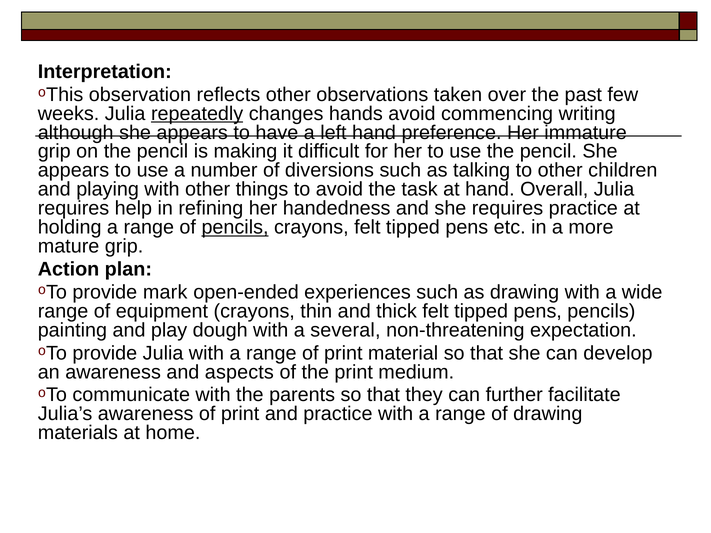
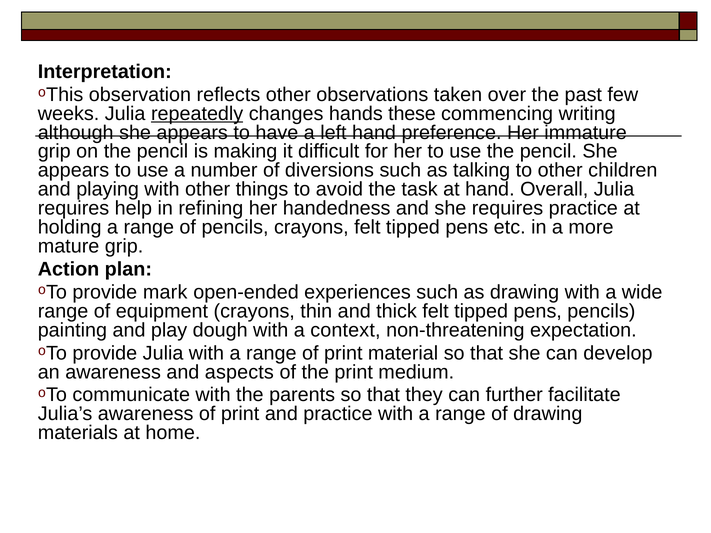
hands avoid: avoid -> these (412, 114)
pencils underline: present -> none (235, 227)
several: several -> context (345, 330)
